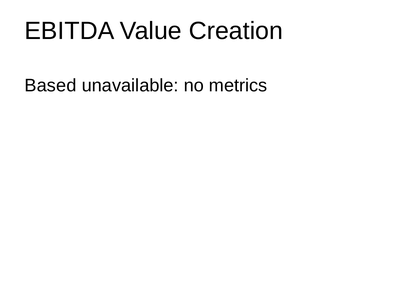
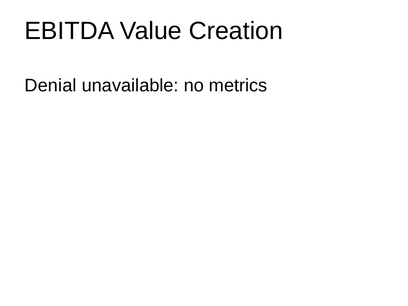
Based: Based -> Denial (51, 86)
